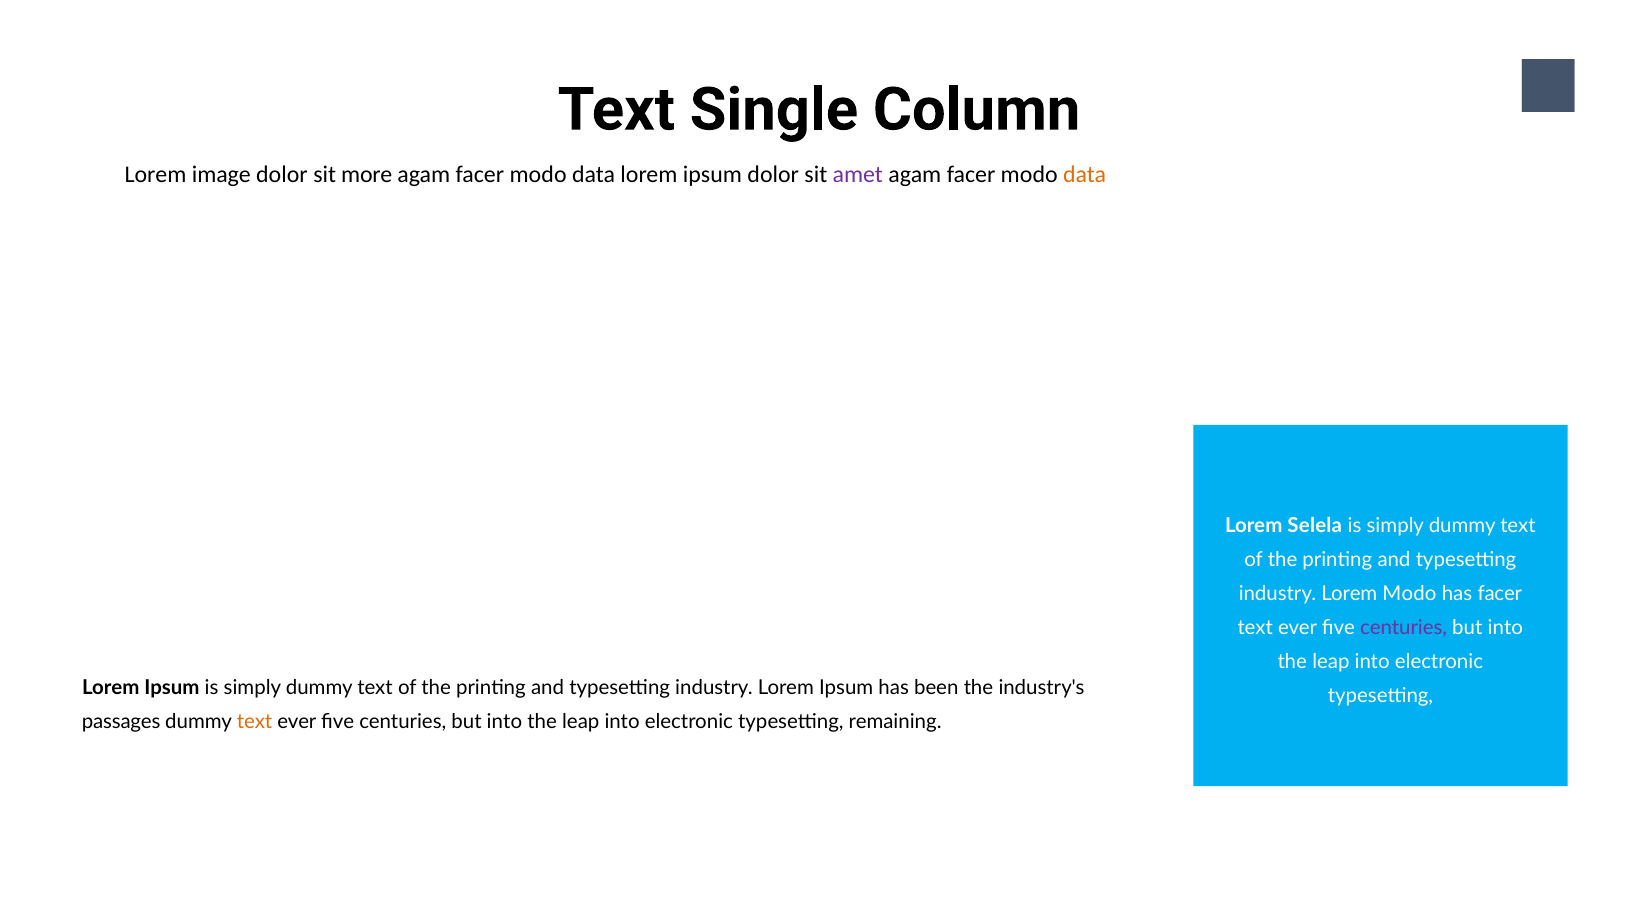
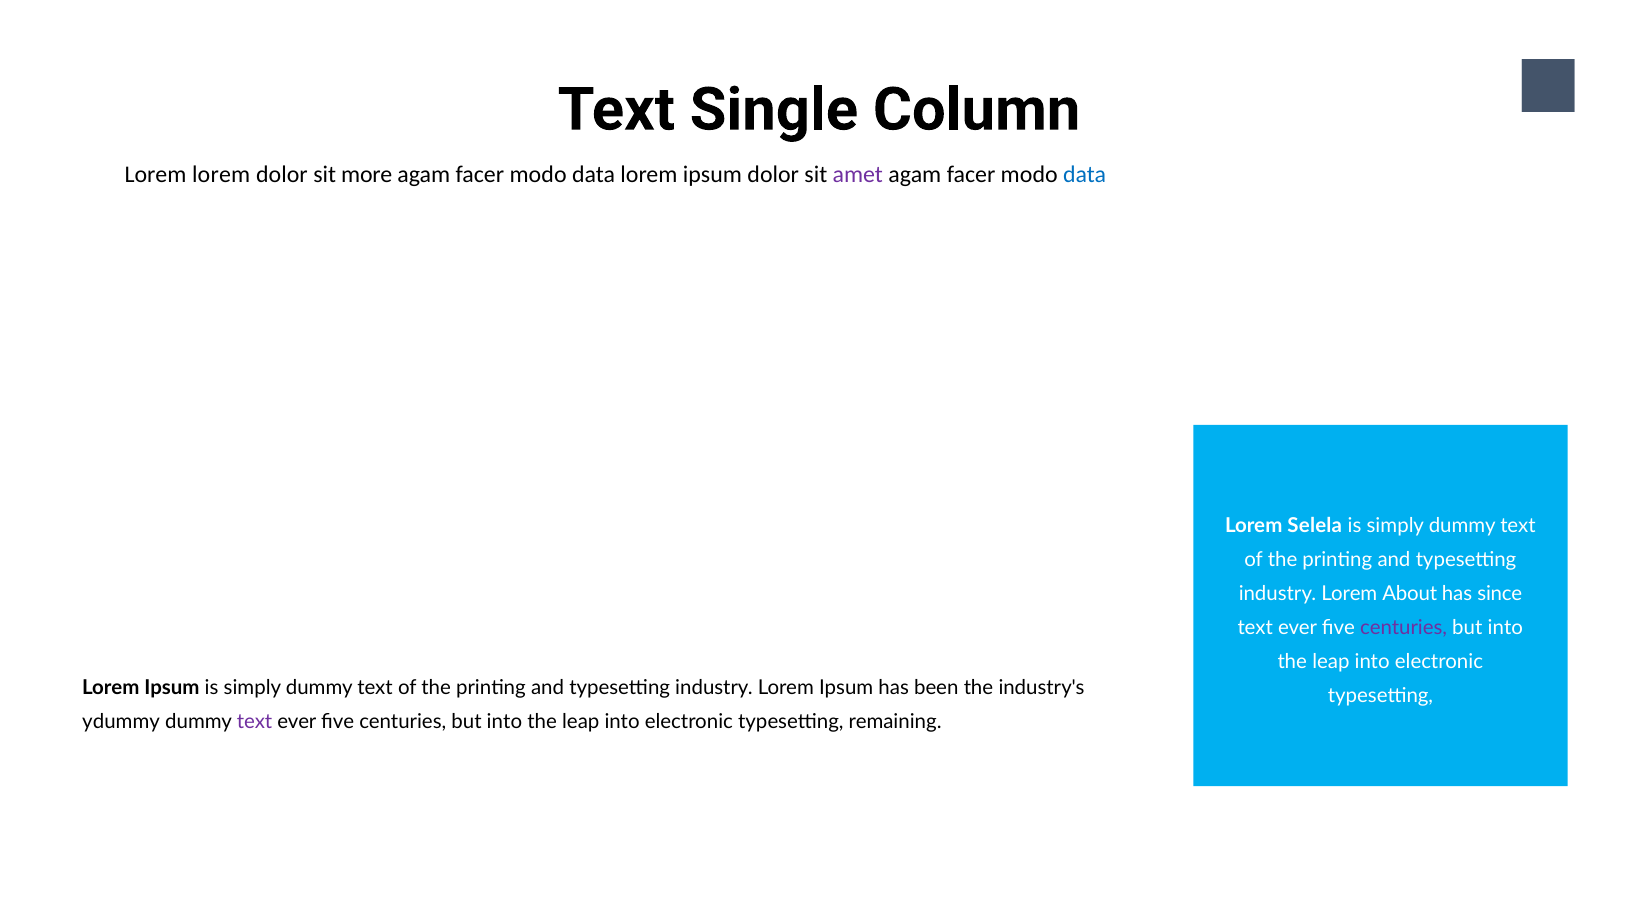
Lorem image: image -> lorem (221, 175)
data colour: orange -> blue (1085, 175)
Lorem Modo: Modo -> About (1410, 594)
has facer: facer -> since (1500, 594)
passages: passages -> ydummy (121, 723)
text colour: orange -> purple (254, 723)
